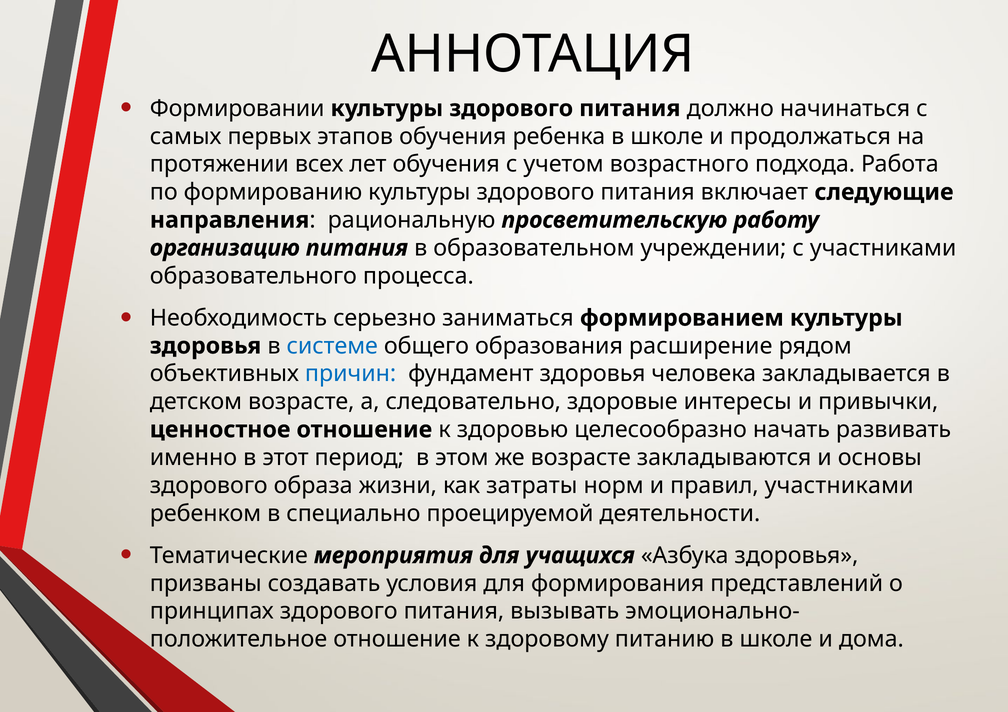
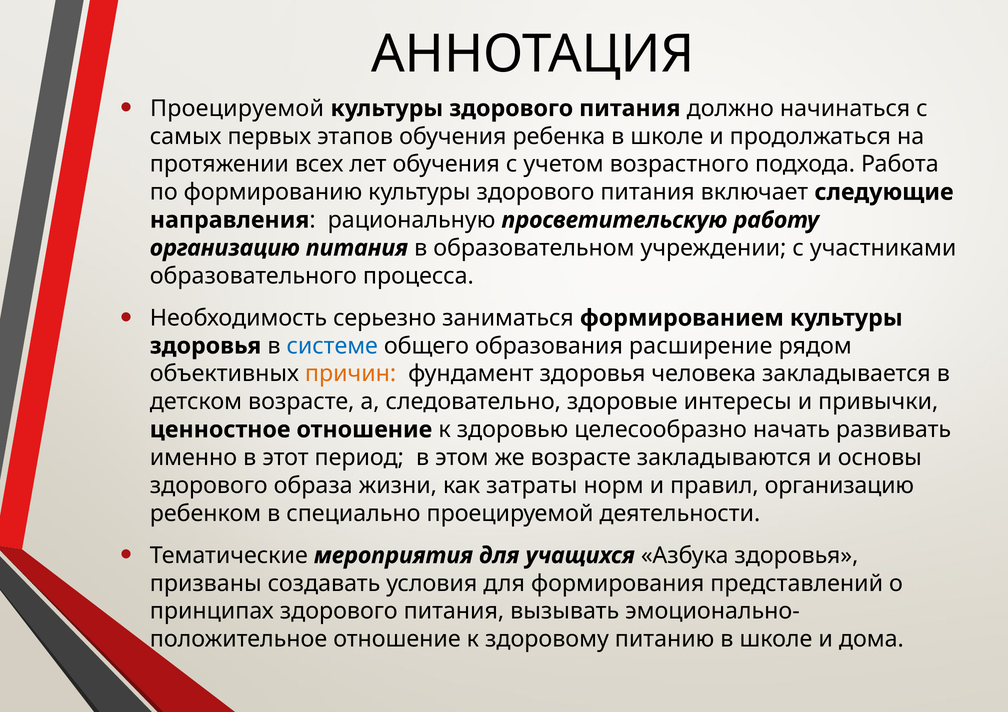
Формировании: Формировании -> Проецируемой (237, 108)
причин colour: blue -> orange (351, 374)
правил участниками: участниками -> организацию (839, 485)
